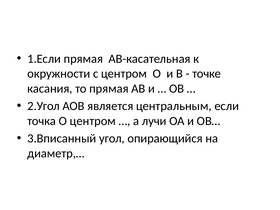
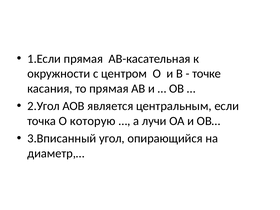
О центром: центром -> которую (93, 121)
